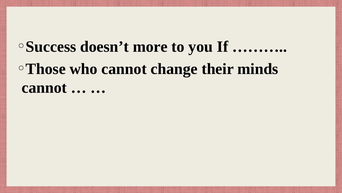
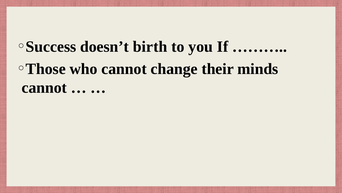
more: more -> birth (150, 47)
